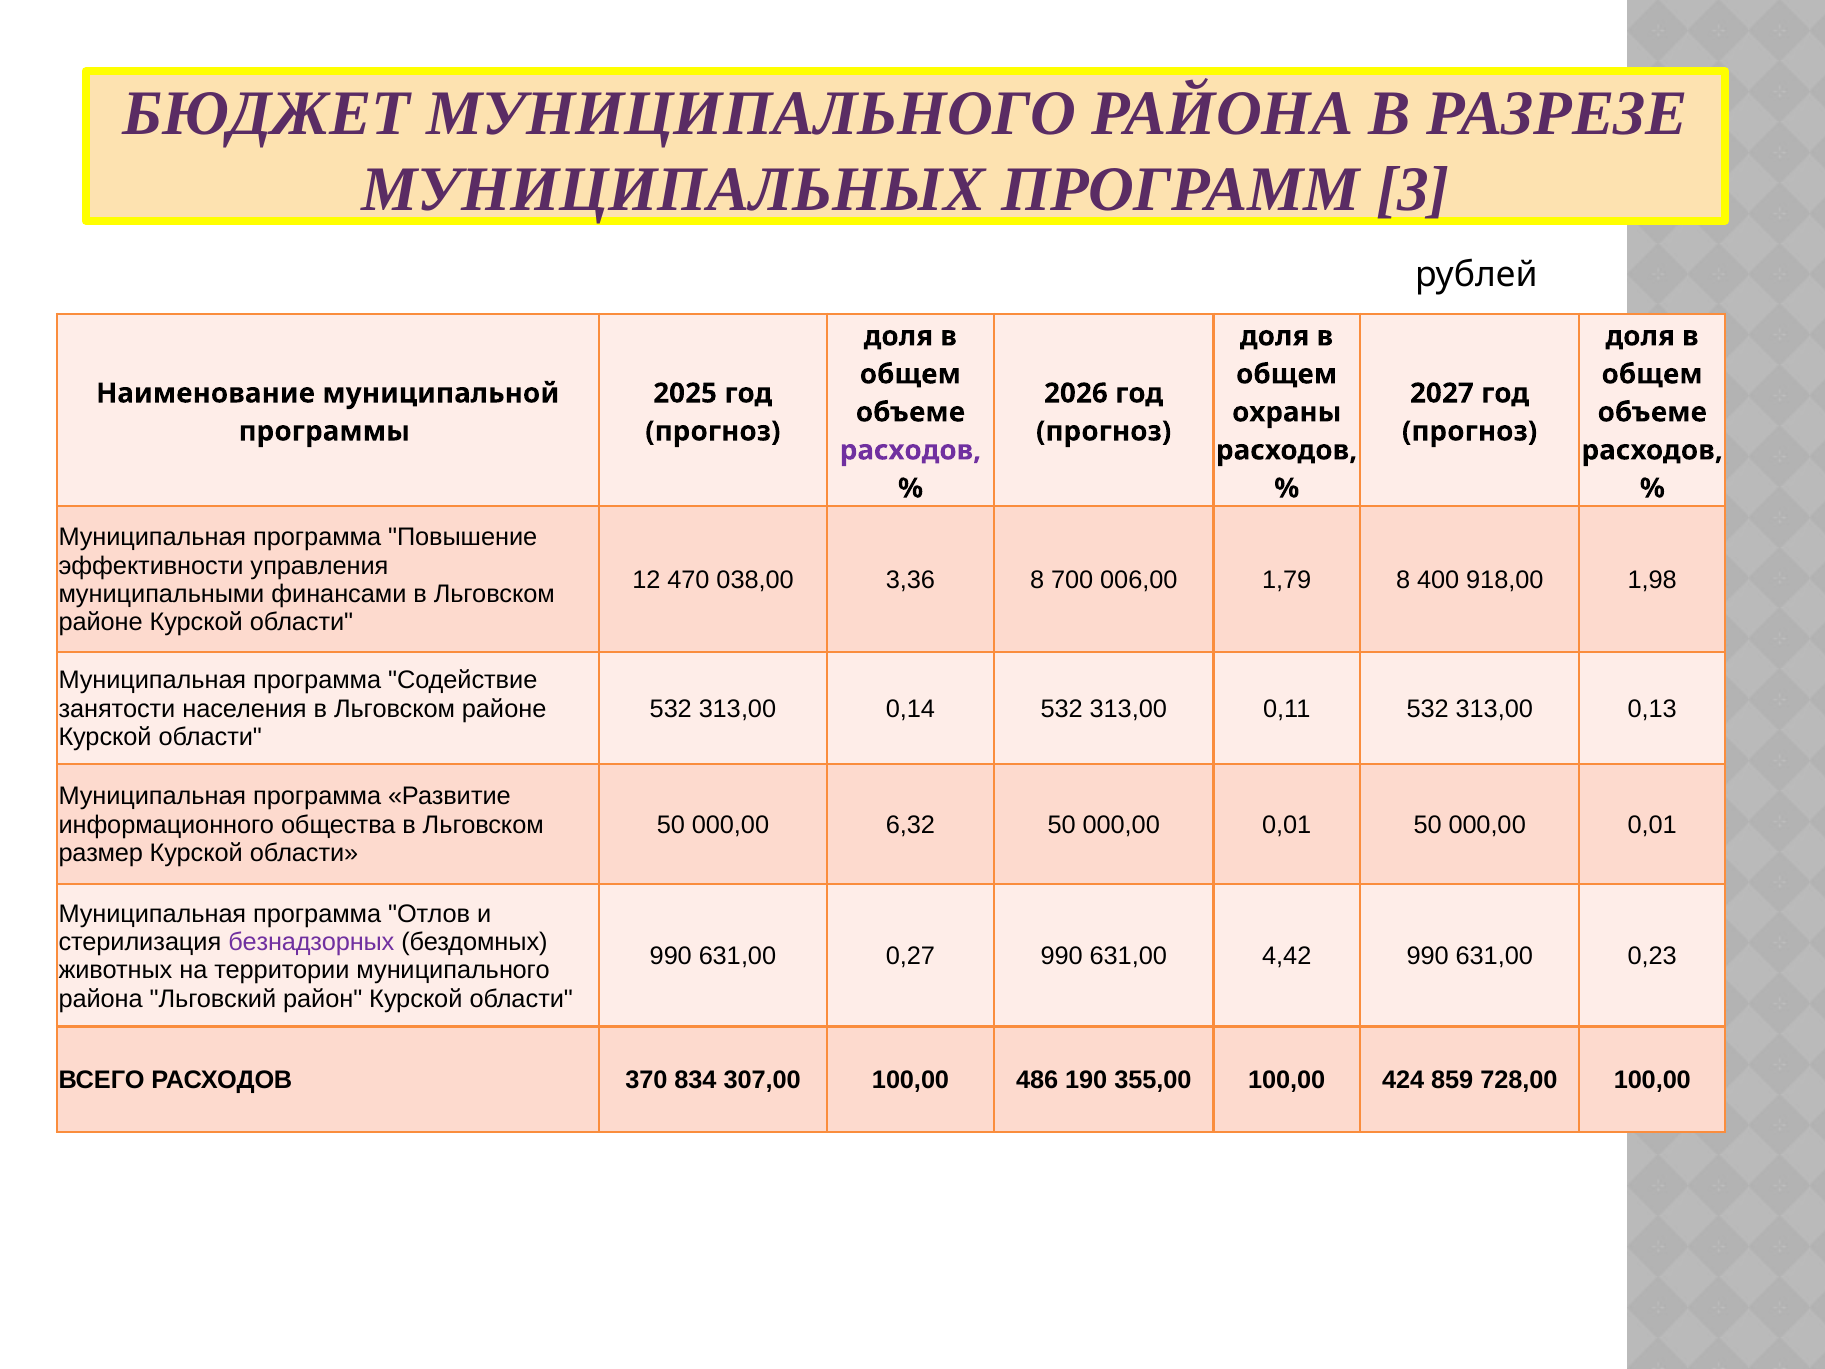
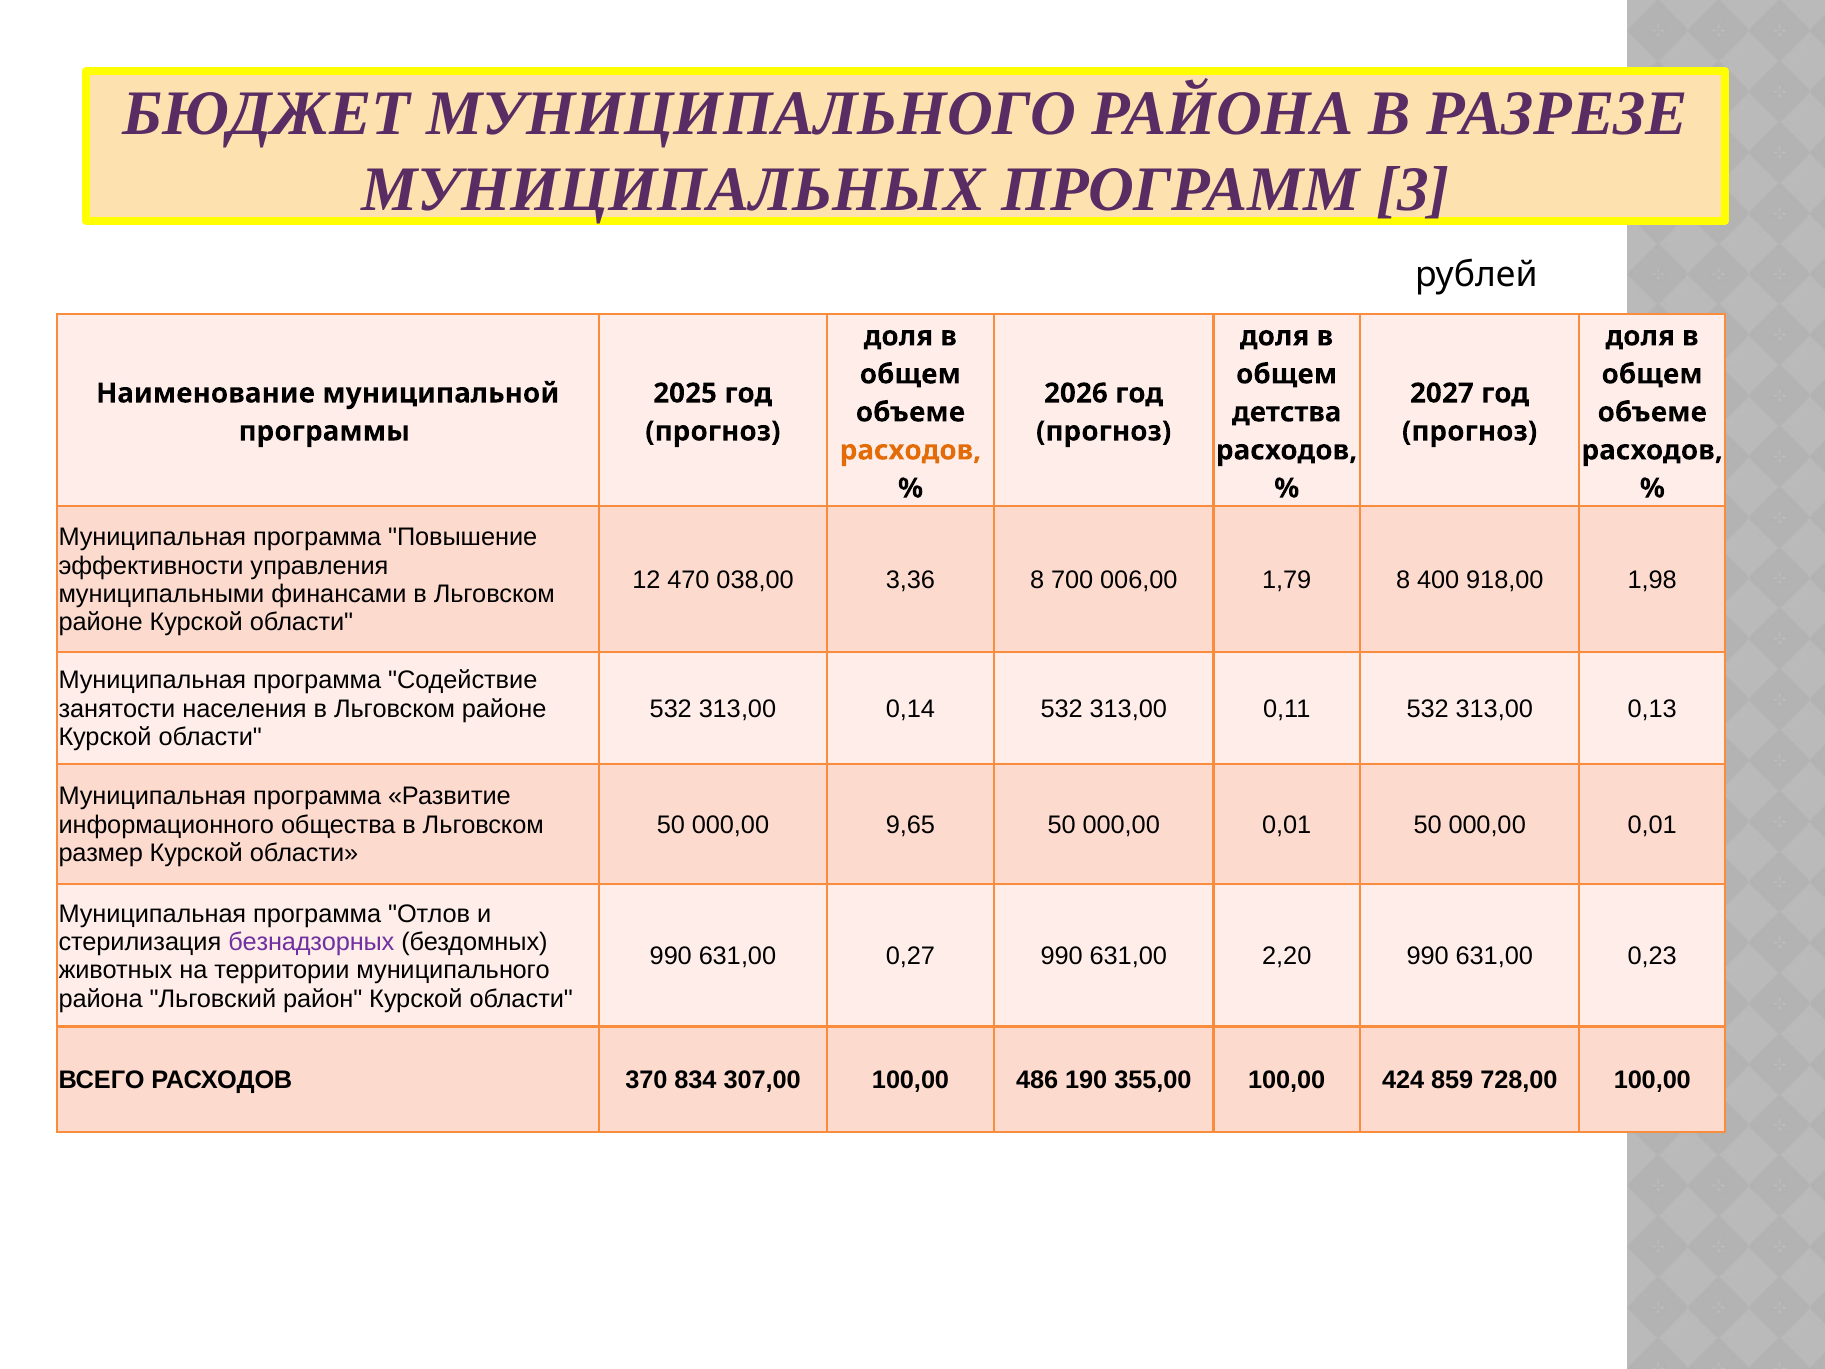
охраны: охраны -> детства (1287, 412)
расходов colour: purple -> orange (910, 450)
6,32: 6,32 -> 9,65 (911, 825)
4,42: 4,42 -> 2,20 (1287, 956)
